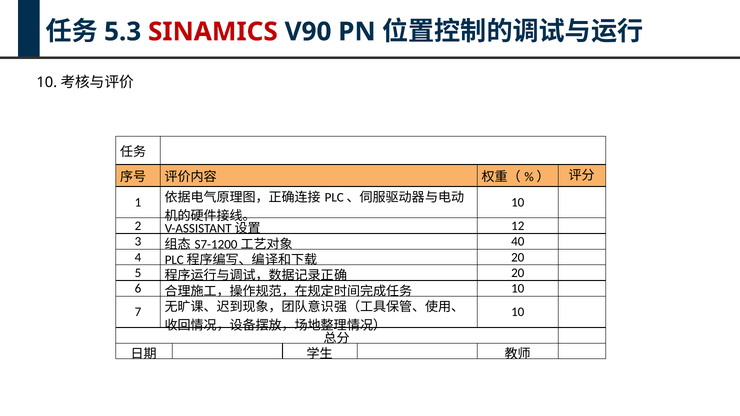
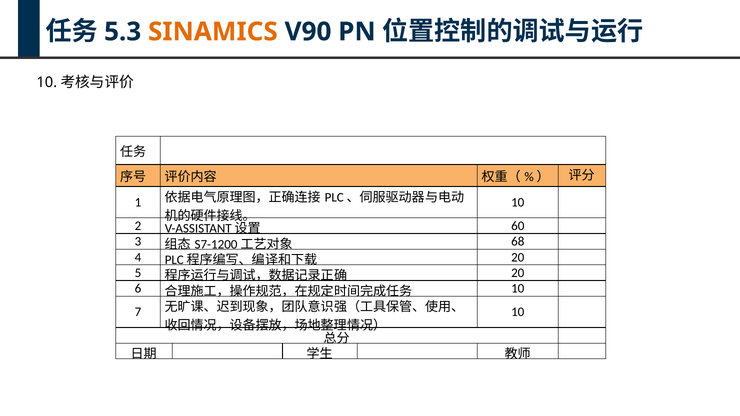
SINAMICS colour: red -> orange (213, 32)
12: 12 -> 60 (518, 226)
40: 40 -> 68 (518, 242)
